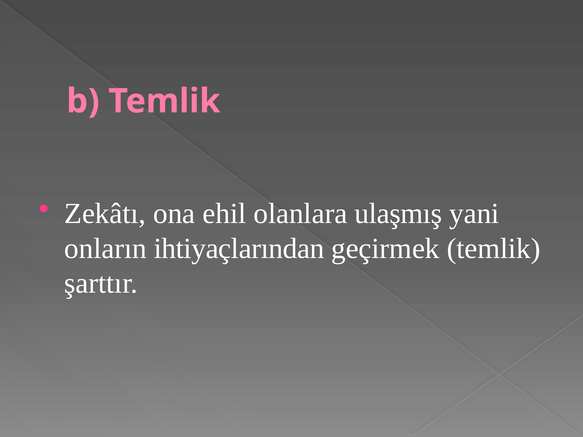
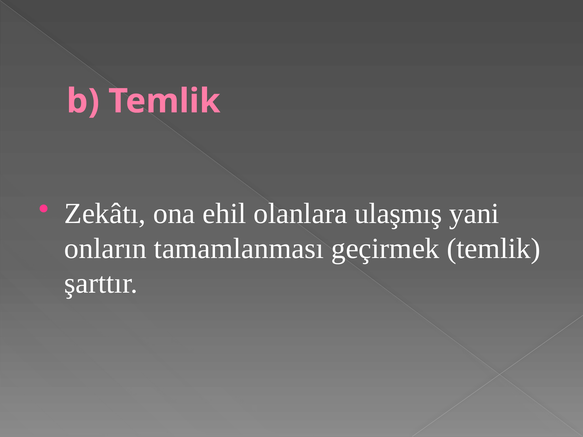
ihtiyaçlarından: ihtiyaçlarından -> tamamlanması (239, 249)
